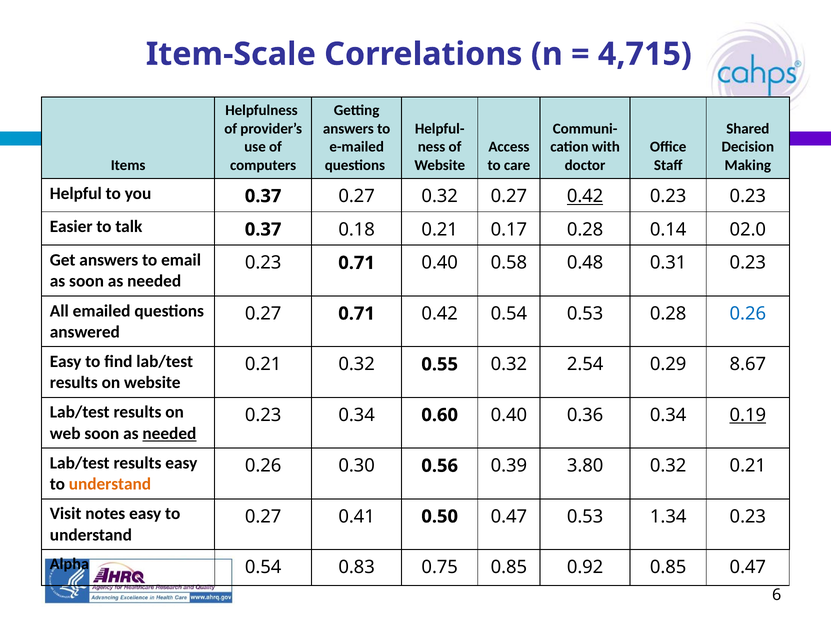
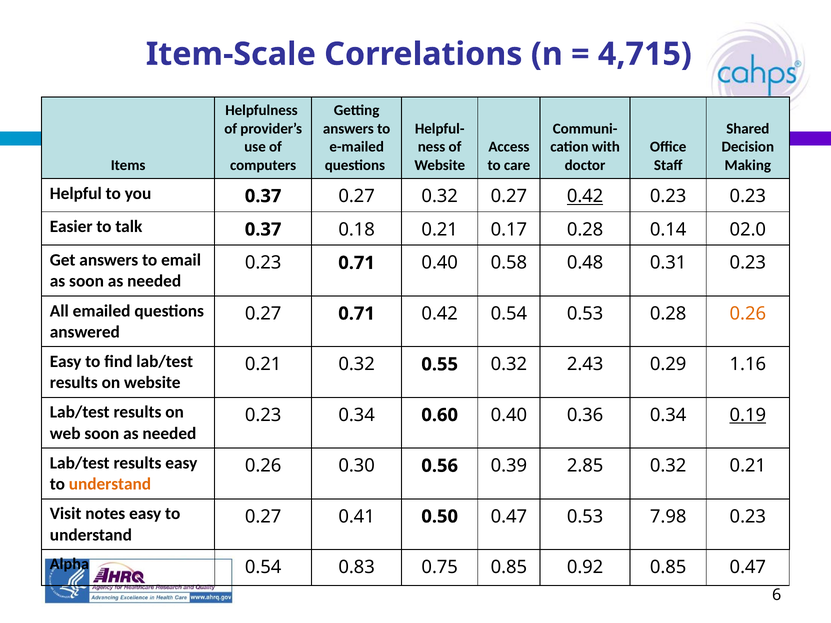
0.26 colour: blue -> orange (748, 314)
2.54: 2.54 -> 2.43 (585, 364)
8.67: 8.67 -> 1.16 (748, 364)
needed underline: present -> none (169, 434)
3.80: 3.80 -> 2.85 (585, 466)
1.34: 1.34 -> 7.98 (668, 517)
